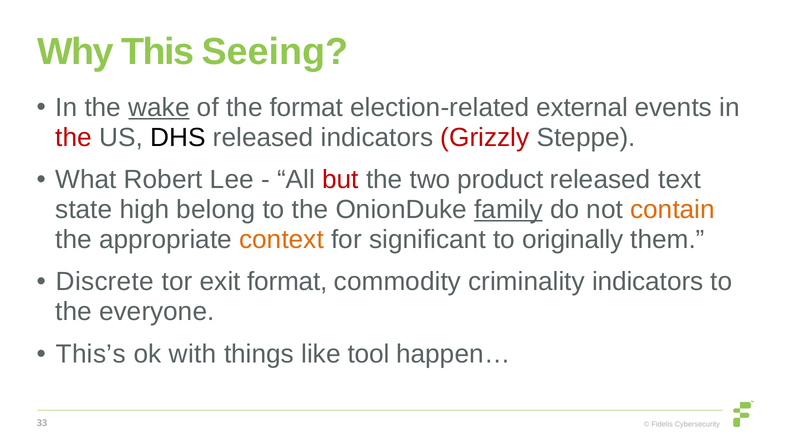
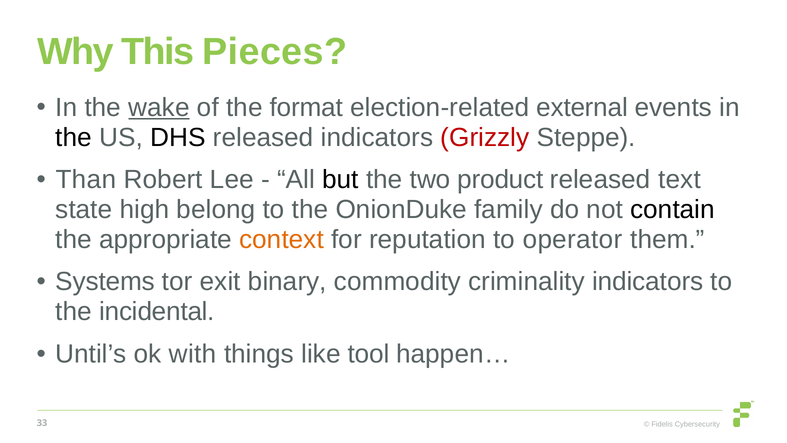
Seeing: Seeing -> Pieces (275, 52)
the colour: red -> black (74, 137)
What: What -> Than (86, 180)
but colour: red -> black (341, 180)
family underline: present -> none (508, 210)
contain colour: orange -> black (673, 210)
significant: significant -> reputation (427, 239)
originally: originally -> operator (573, 239)
Discrete: Discrete -> Systems (105, 282)
exit format: format -> binary (287, 282)
everyone: everyone -> incidental (157, 312)
This’s: This’s -> Until’s (91, 354)
